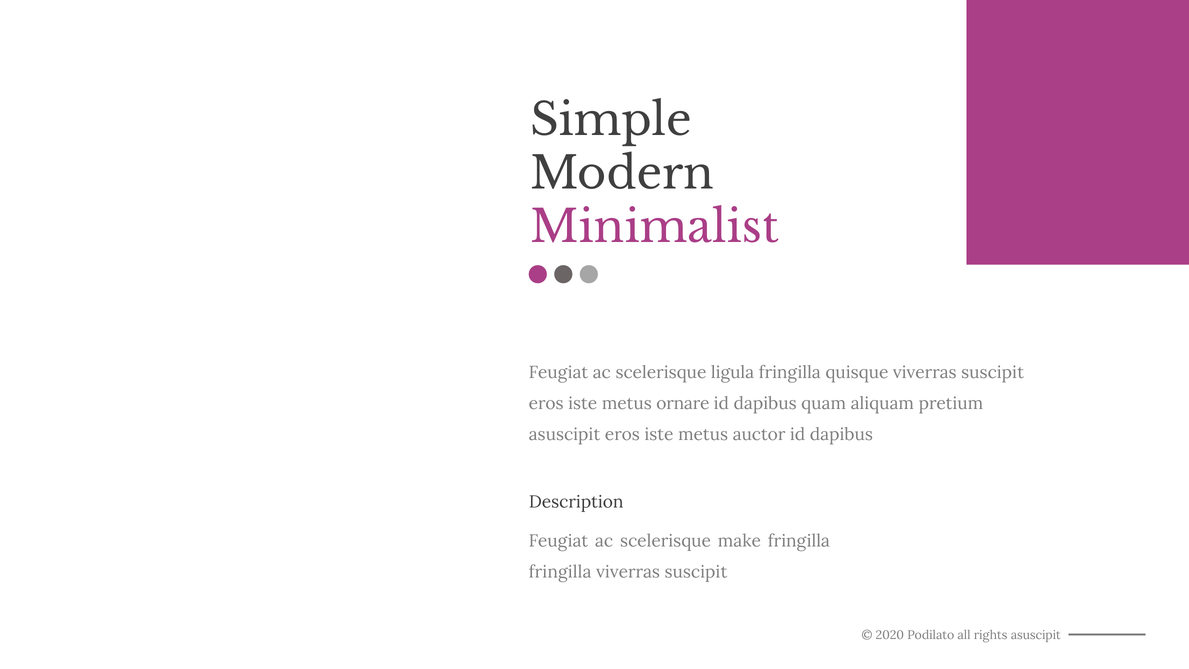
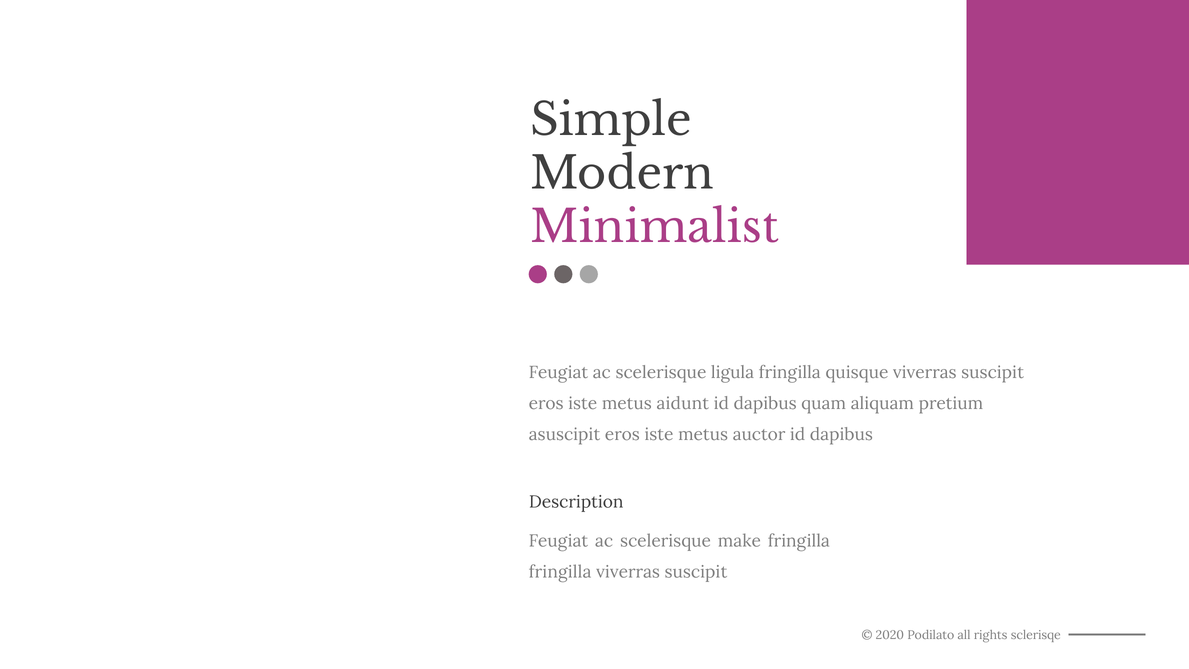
ornare: ornare -> aidunt (683, 403)
rights asuscipit: asuscipit -> sclerisqe (1036, 635)
